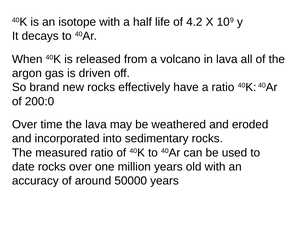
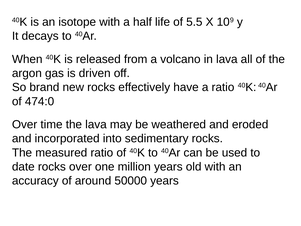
4.2: 4.2 -> 5.5 (194, 22)
200:0: 200:0 -> 474:0 (40, 101)
